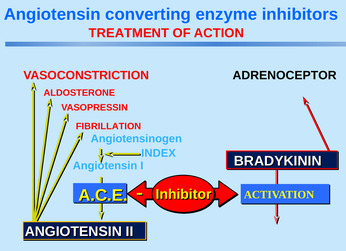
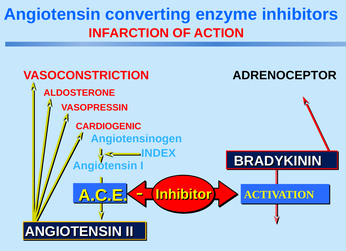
TREATMENT: TREATMENT -> INFARCTION (129, 33)
FIBRILLATION: FIBRILLATION -> CARDIOGENIC (109, 127)
